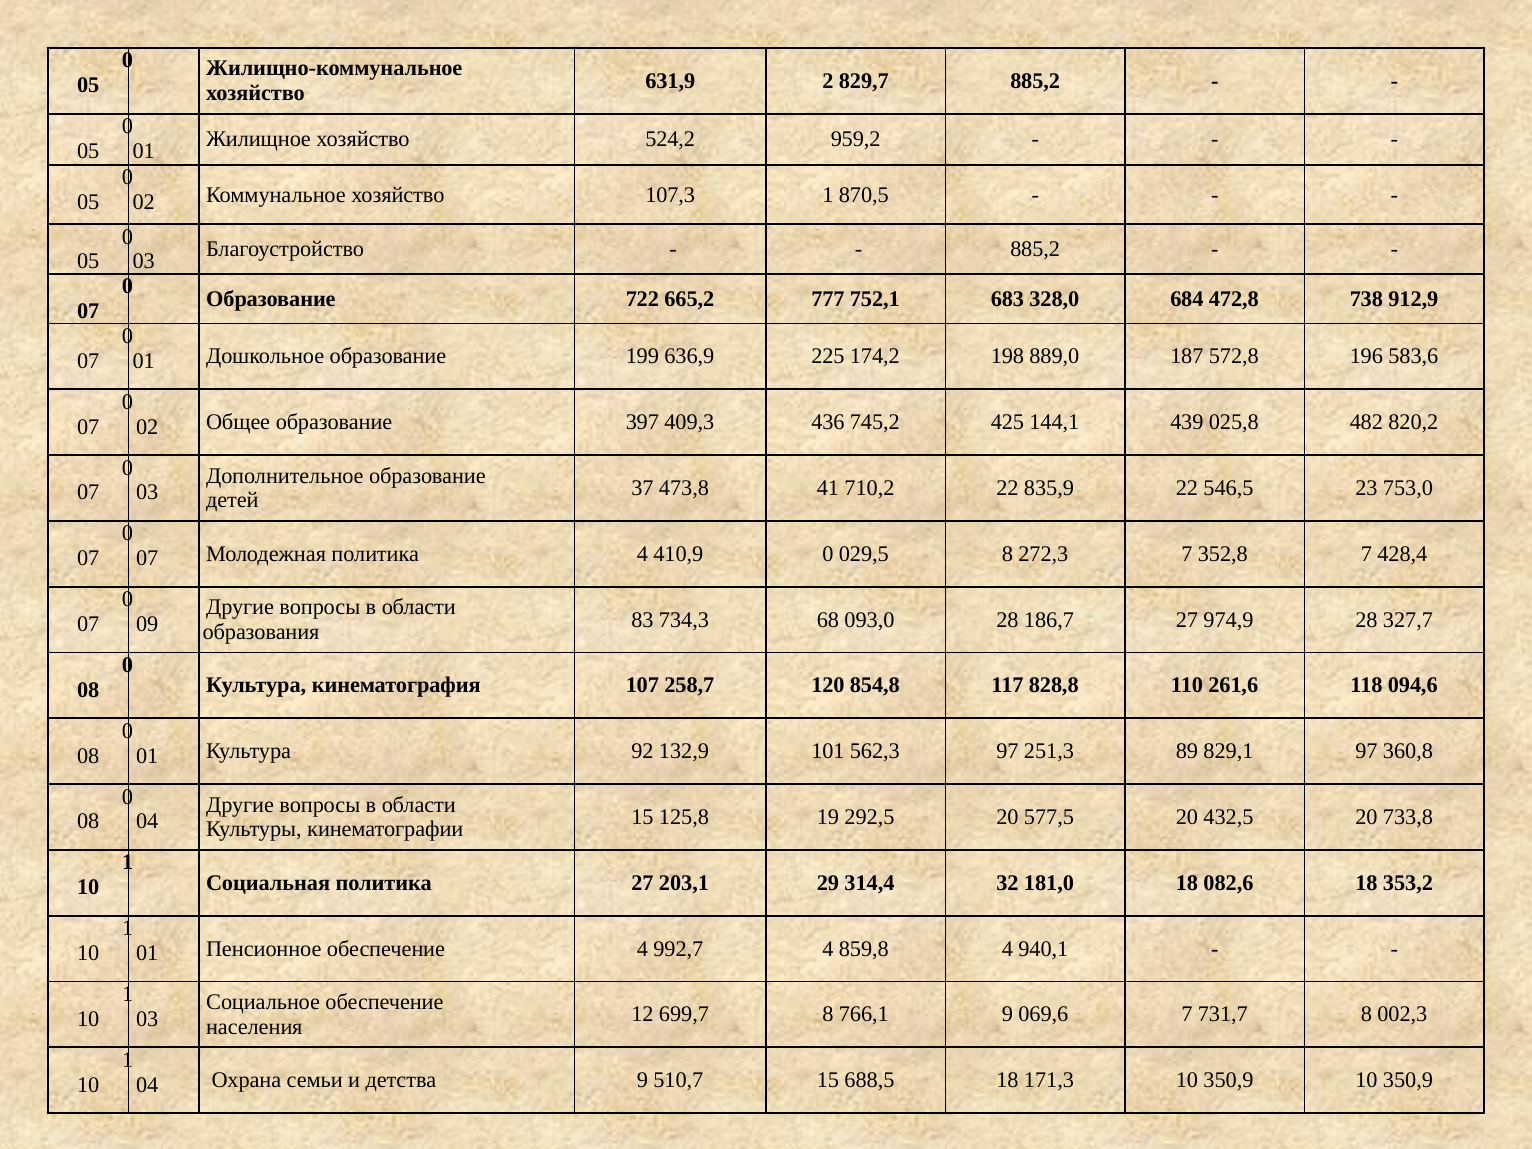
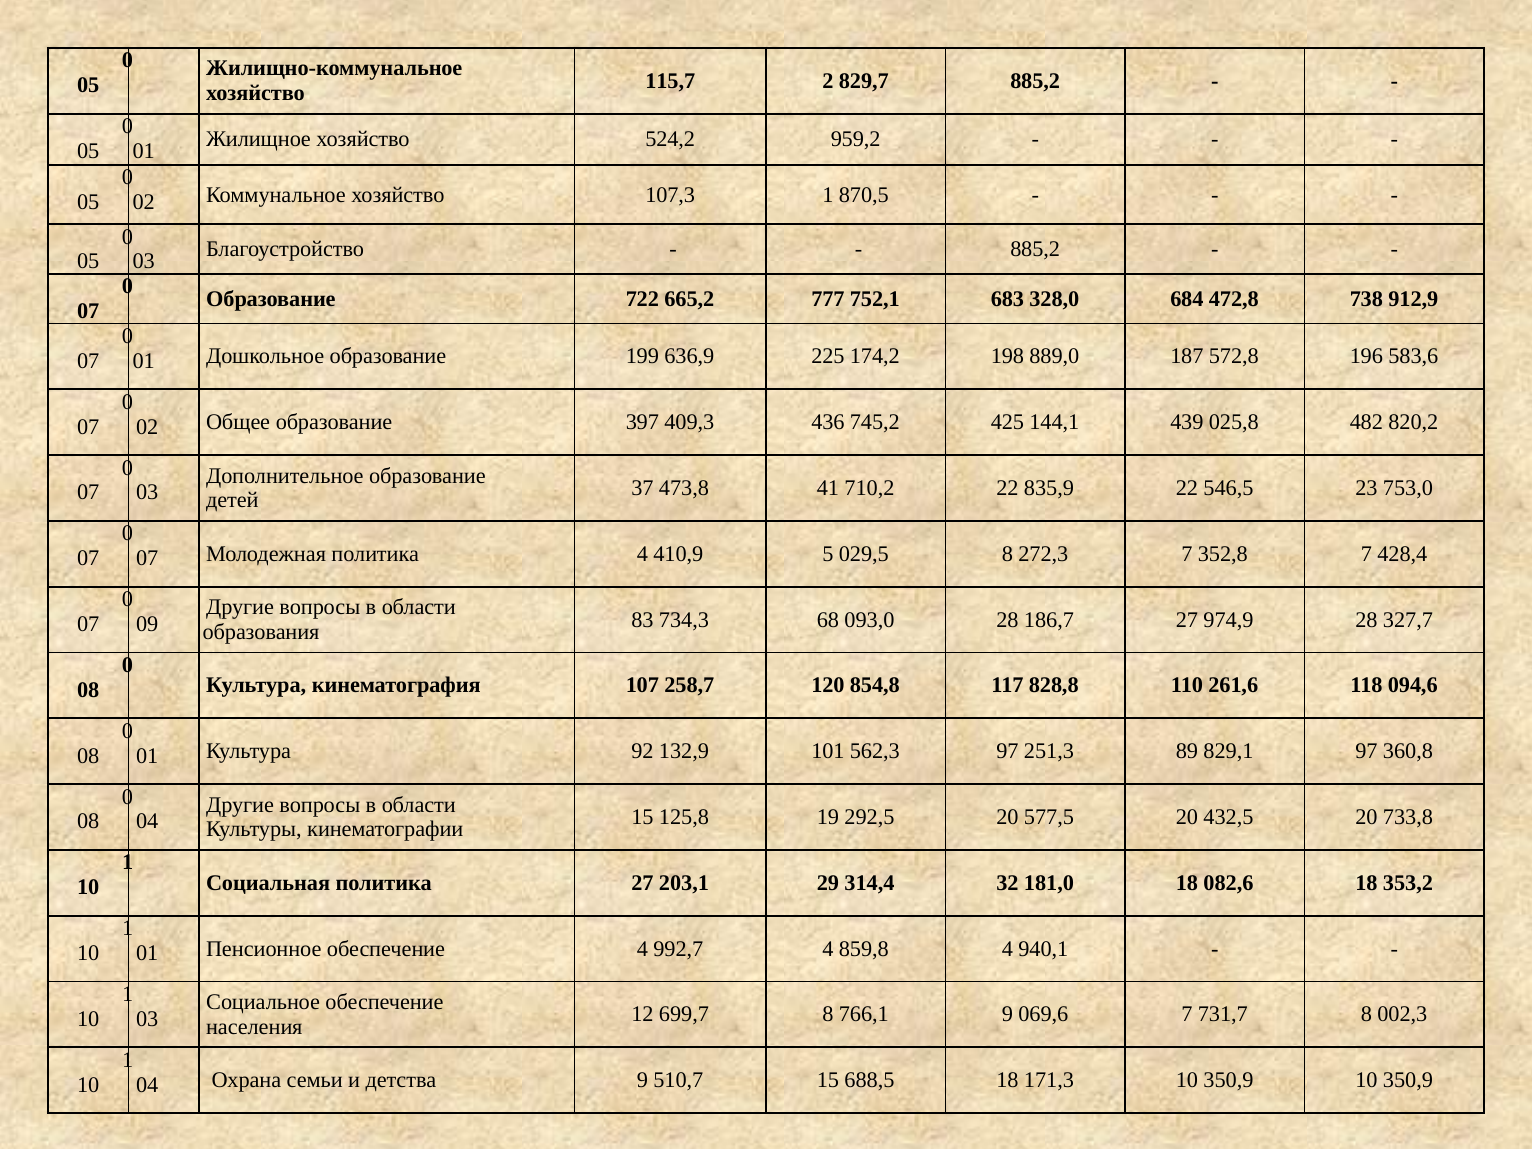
631,9: 631,9 -> 115,7 (670, 81)
410,9 0: 0 -> 5 (828, 554)
